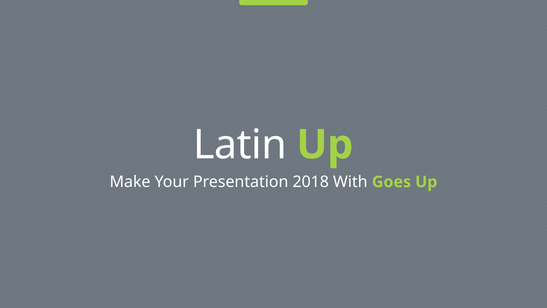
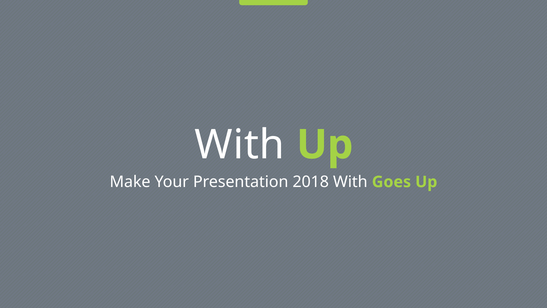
Latin: Latin -> With (240, 145)
